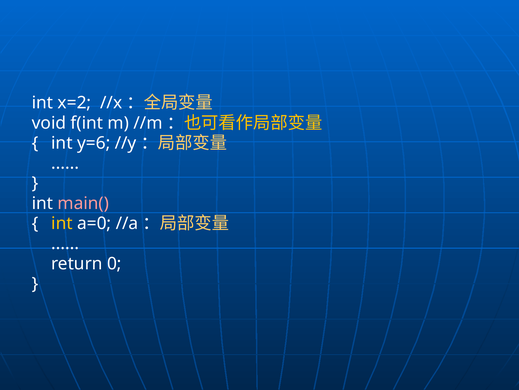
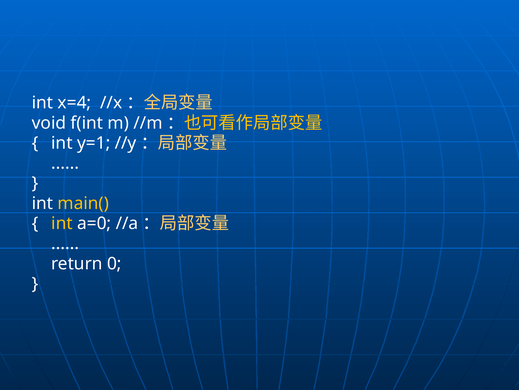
x=2: x=2 -> x=4 (74, 103)
y=6: y=6 -> y=1 (94, 143)
main( colour: pink -> yellow (83, 203)
